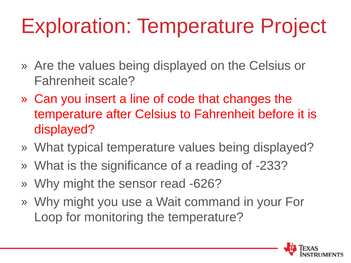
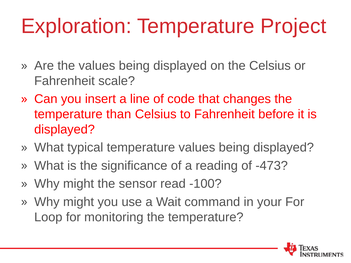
after: after -> than (119, 114)
-233: -233 -> -473 (272, 166)
-626: -626 -> -100 (205, 184)
